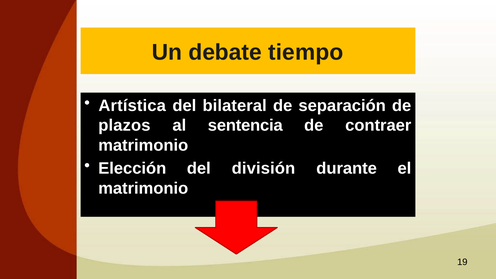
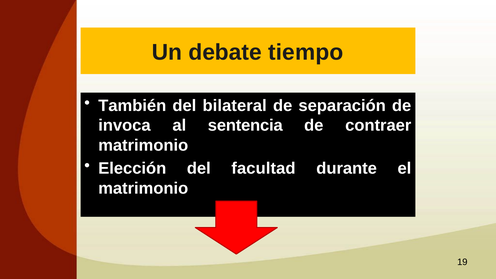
Artística: Artística -> También (132, 106)
plazos: plazos -> invoca (124, 125)
división: división -> facultad (263, 168)
